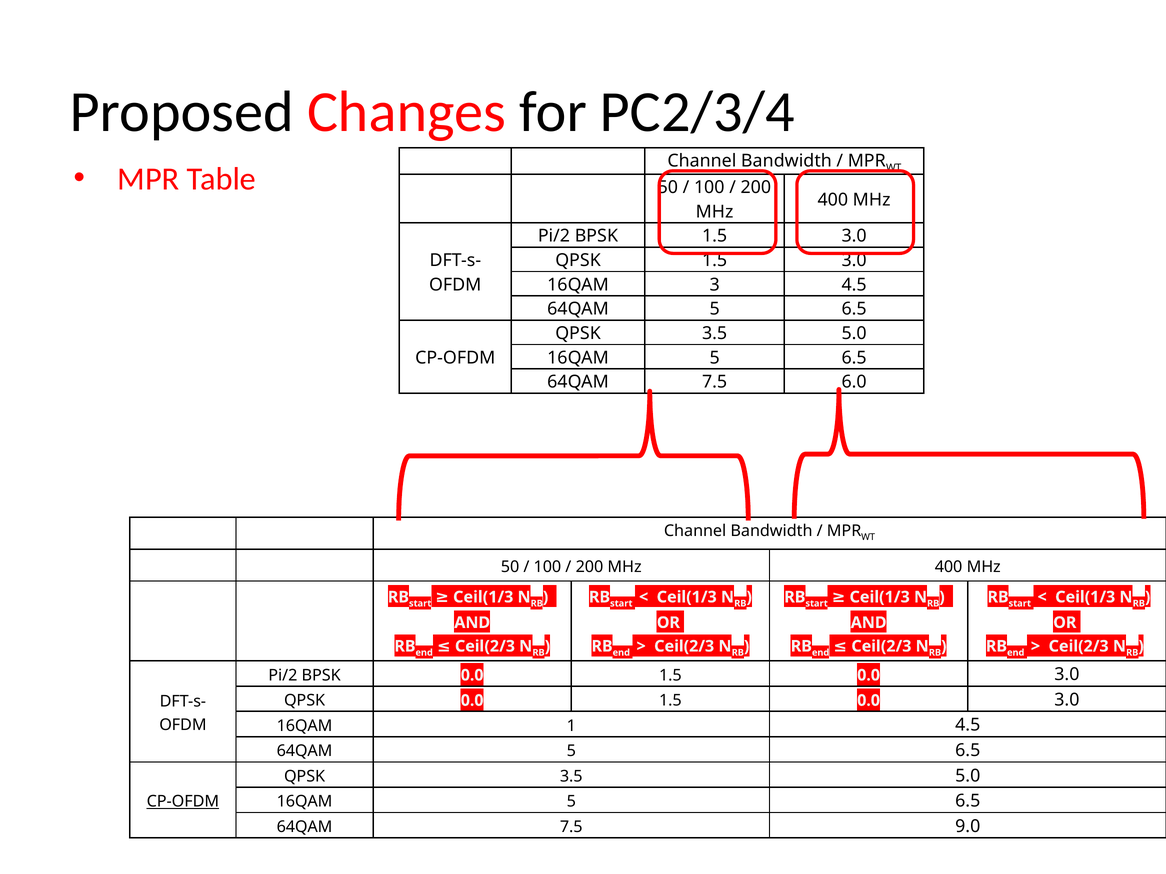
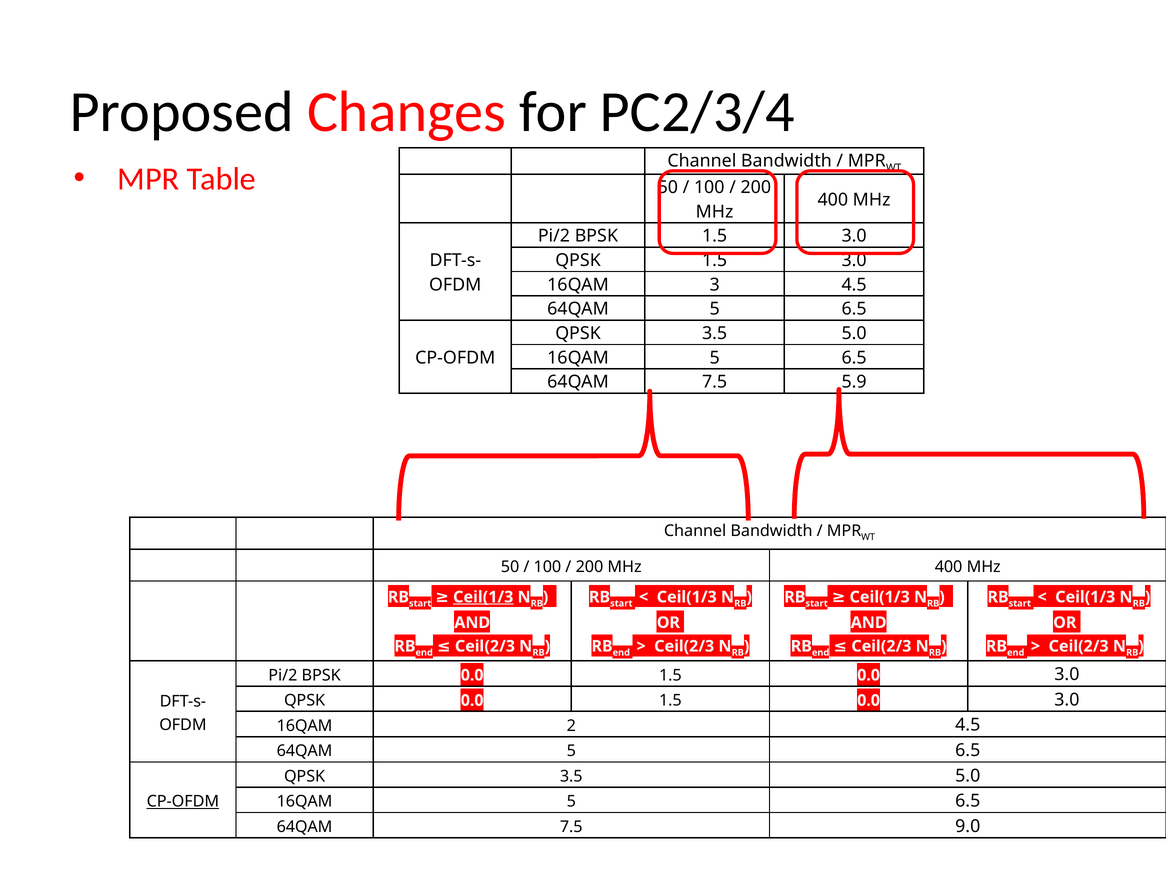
6.0: 6.0 -> 5.9 (854, 382)
Ceil(1/3 underline: none -> present (483, 597)
1: 1 -> 2 (571, 726)
